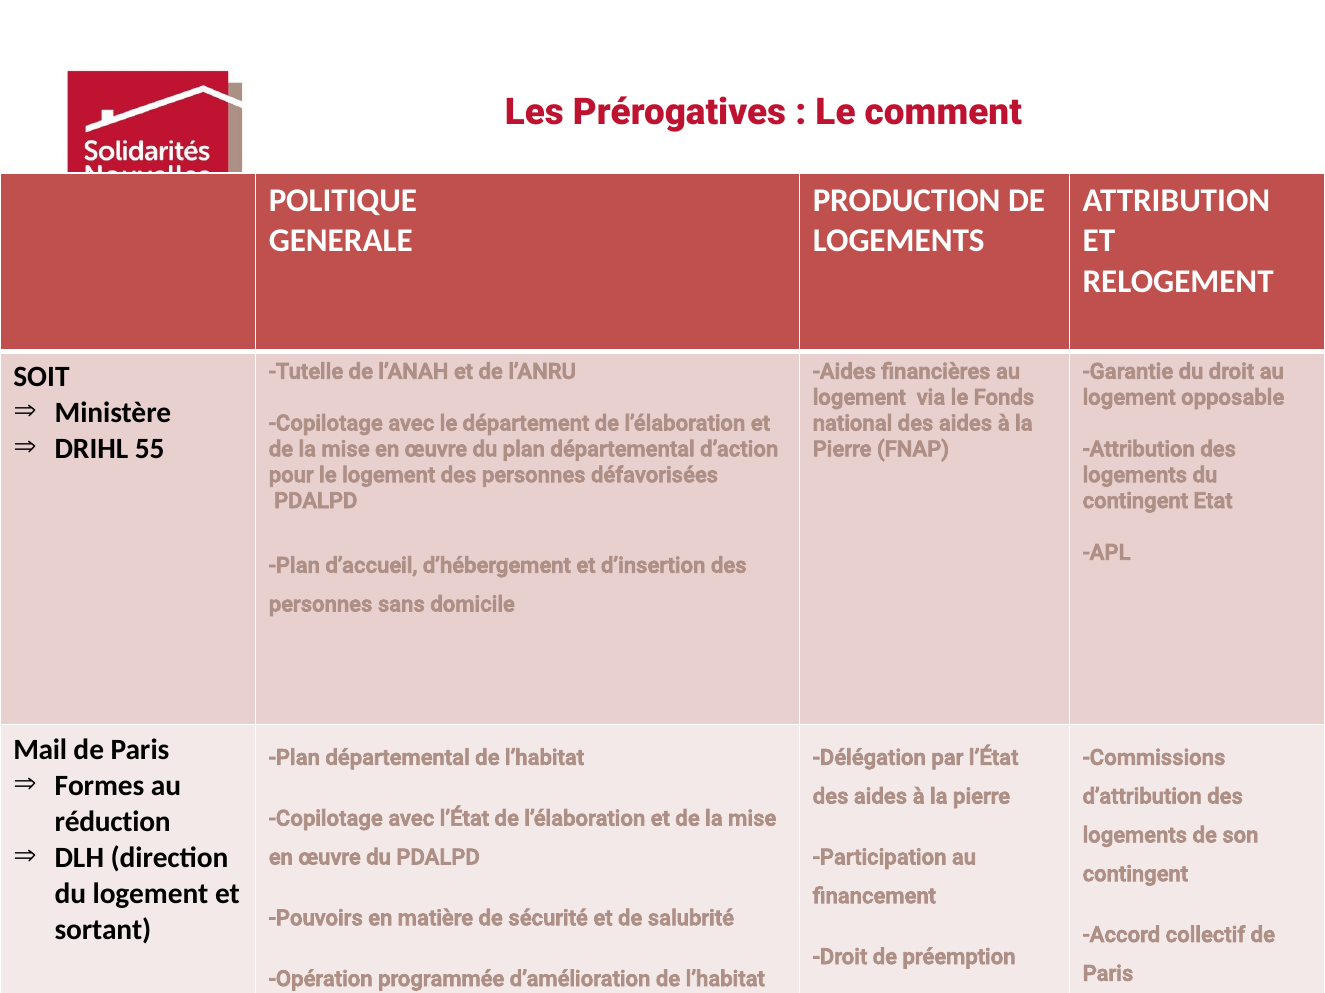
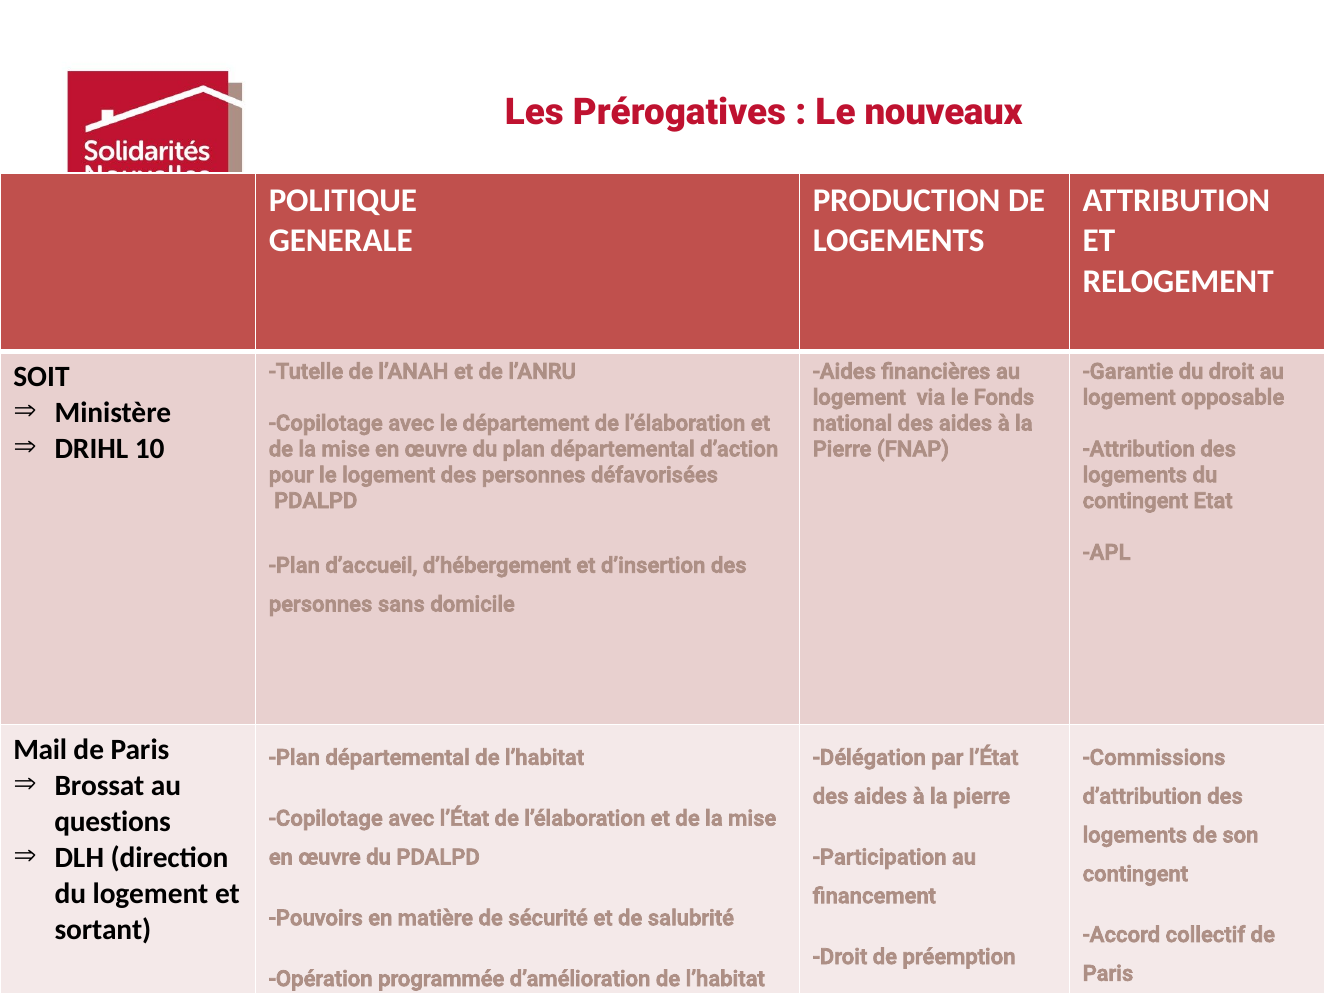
comment: comment -> nouveaux (944, 113)
55: 55 -> 10 (150, 449)
Formes: Formes -> Brossat (100, 786)
réduction: réduction -> questions (113, 822)
